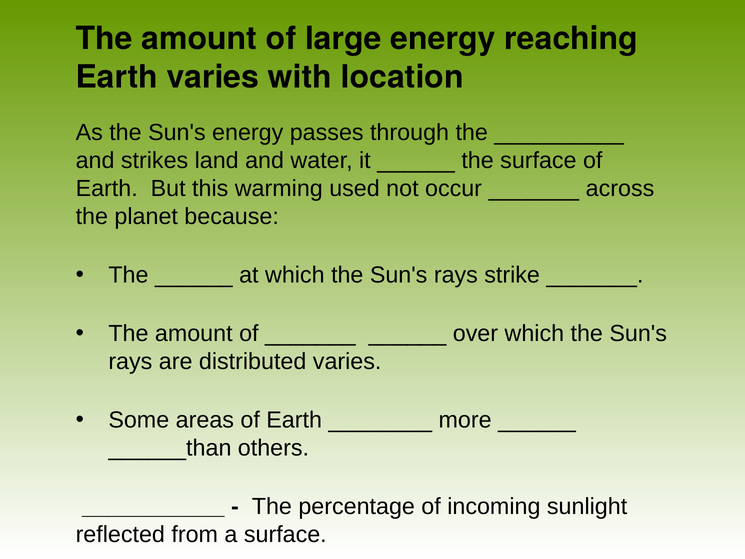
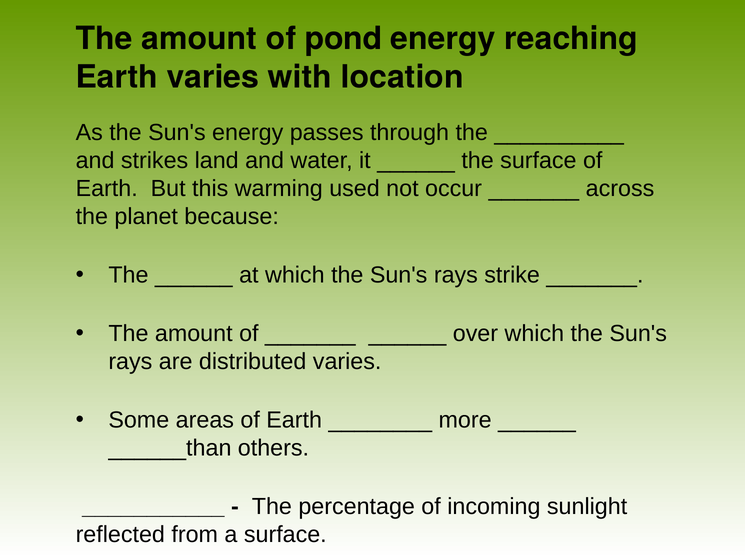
large: large -> pond (344, 39)
